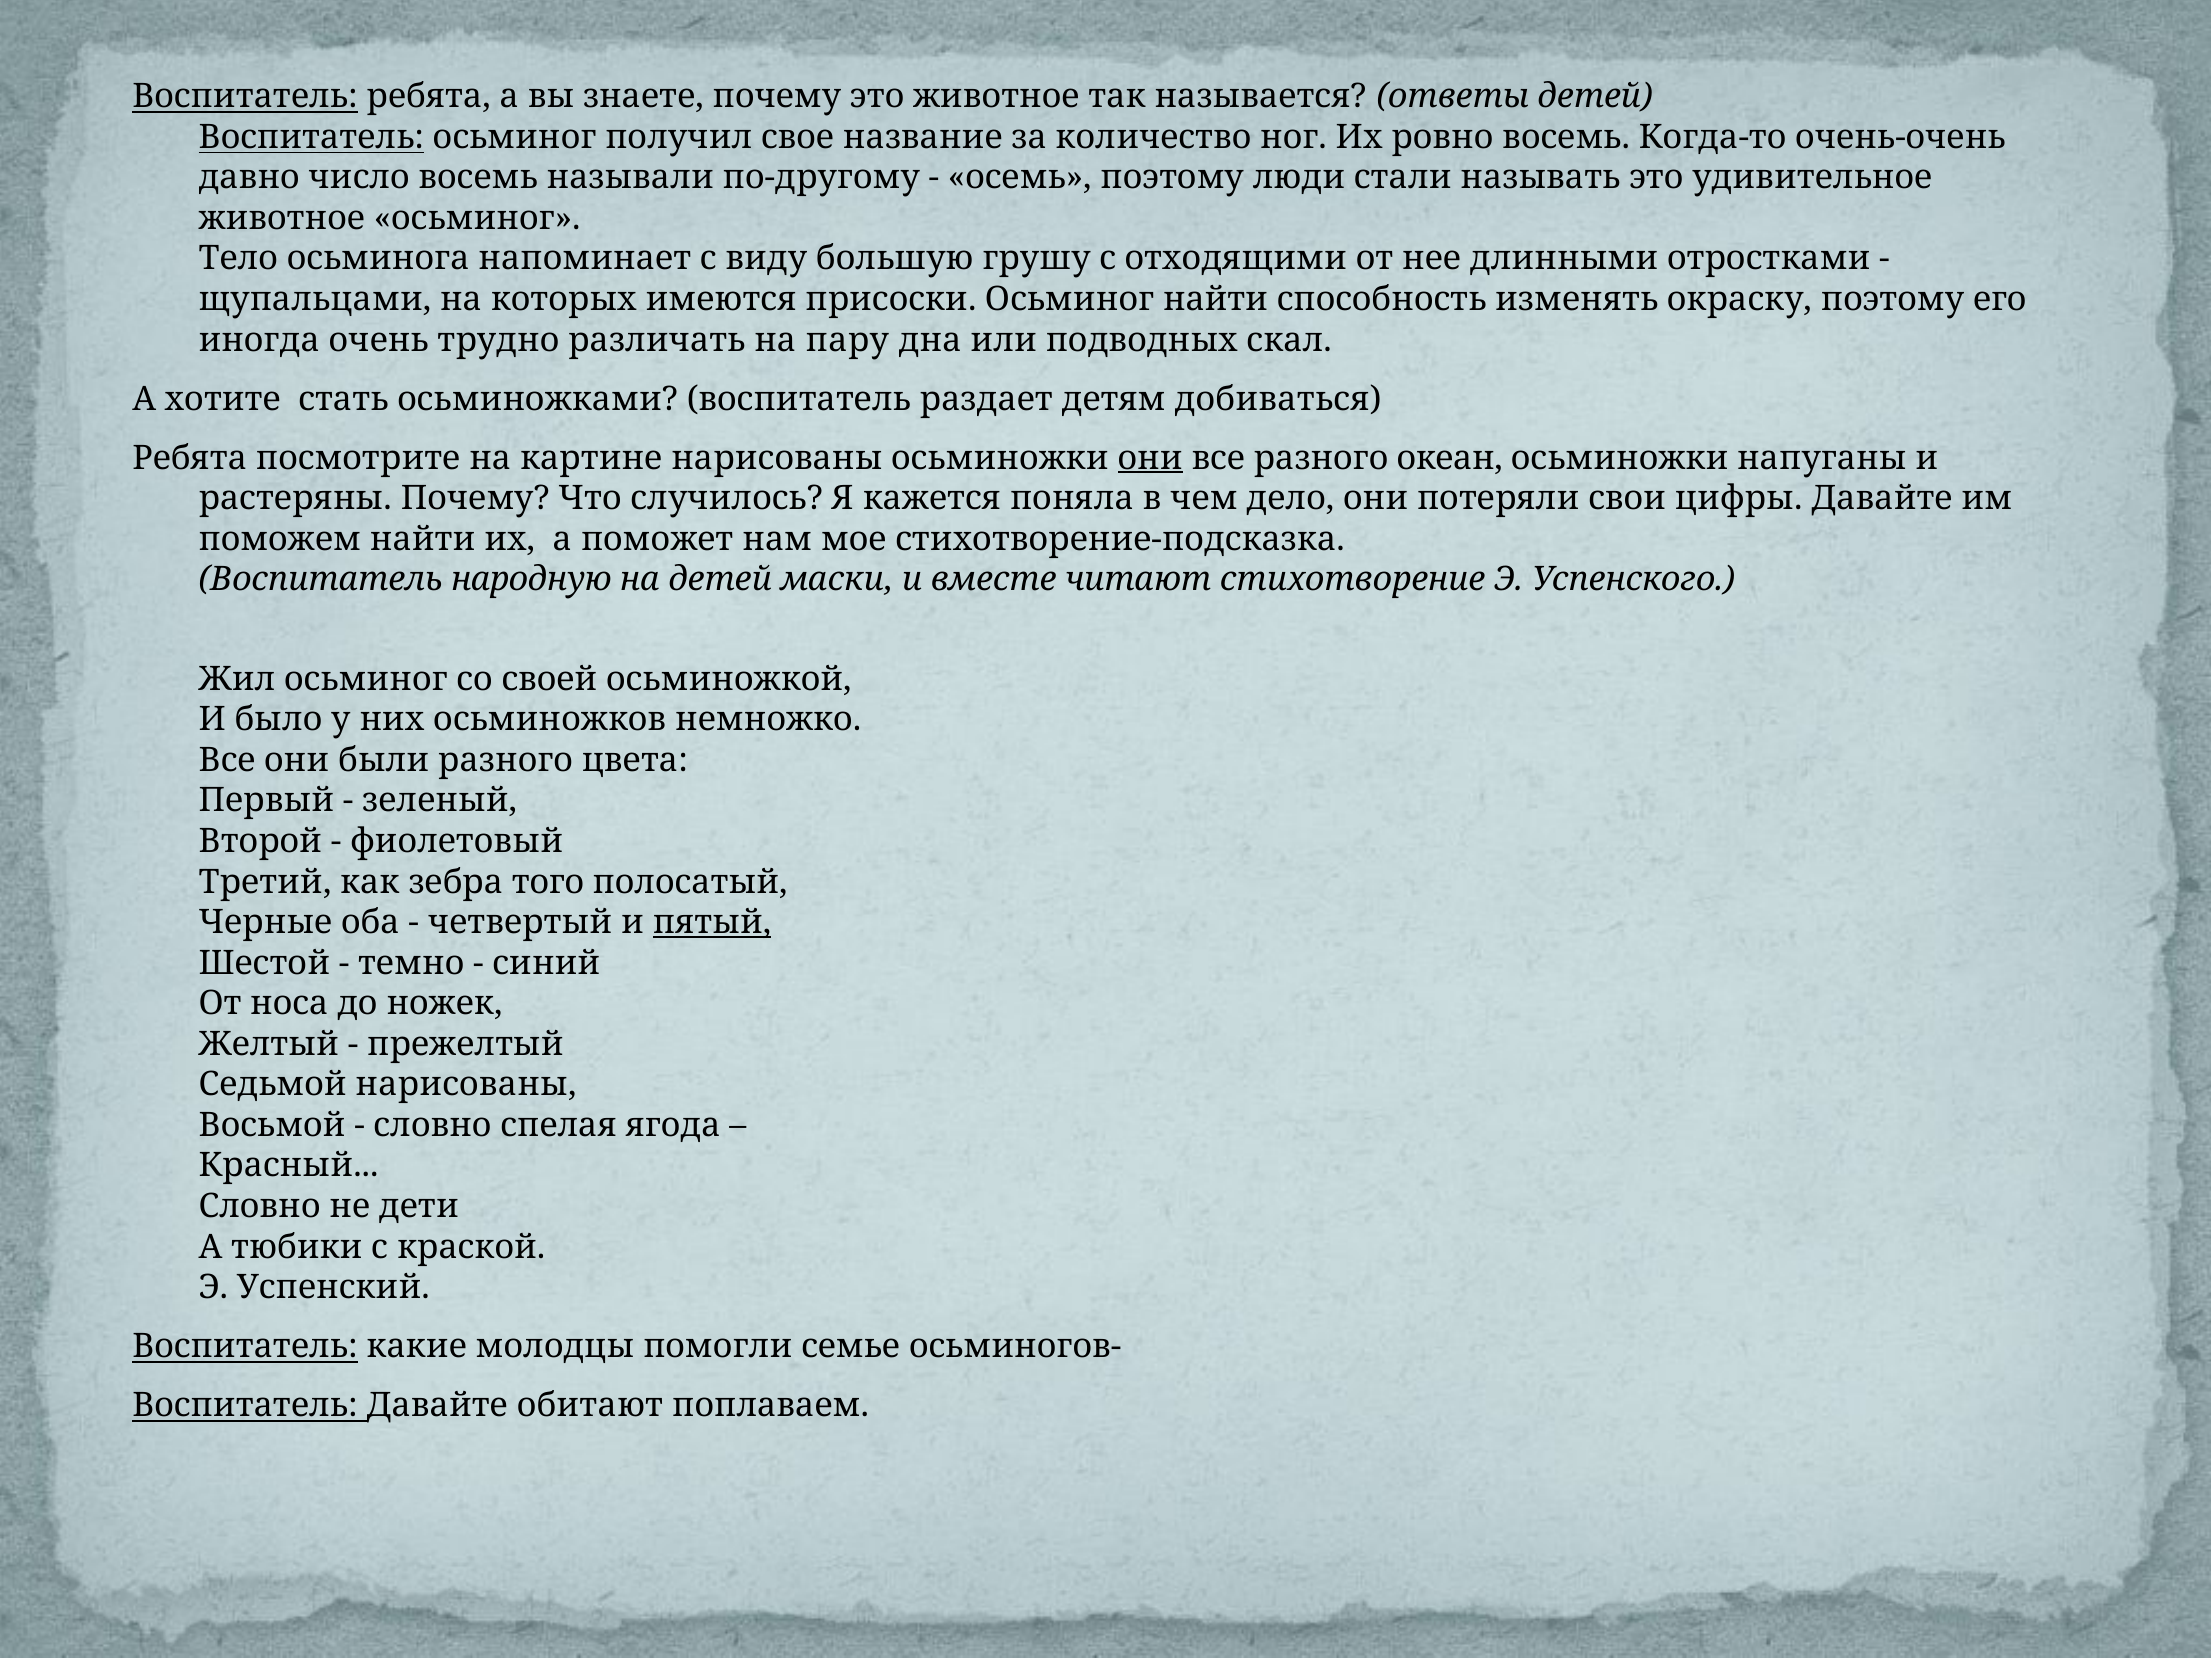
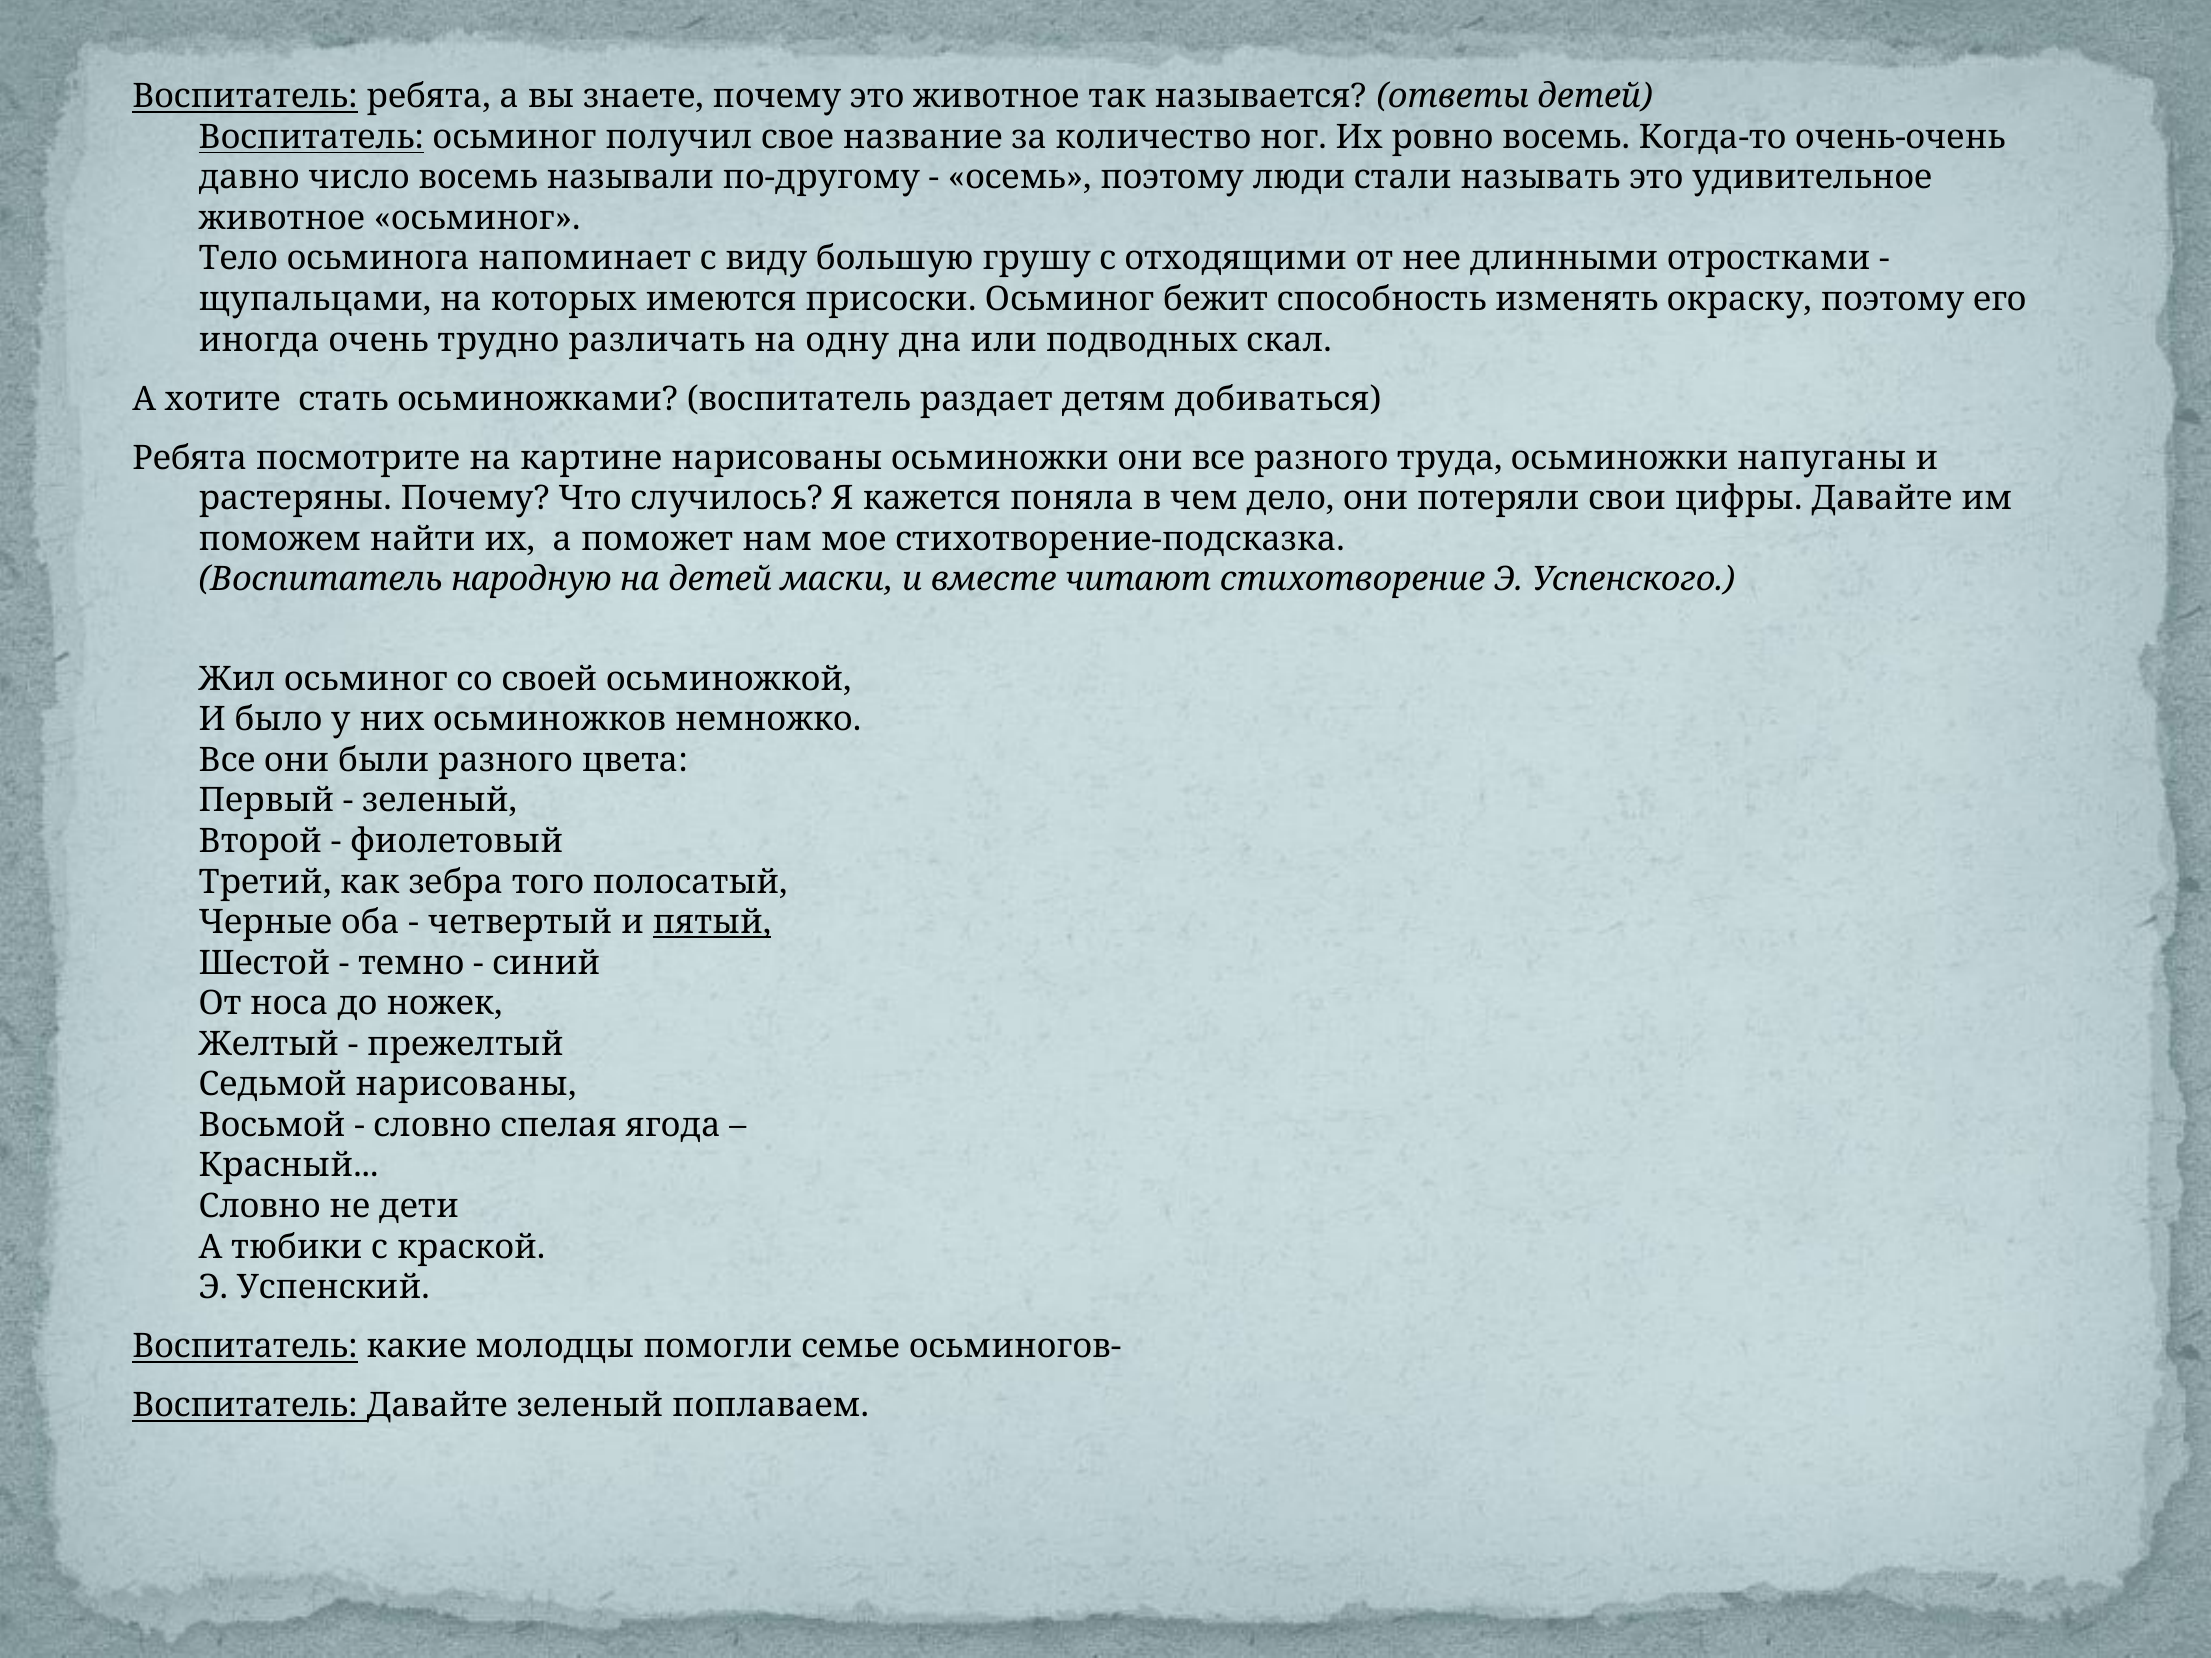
Осьминог найти: найти -> бежит (1216, 299)
пару: пару -> одну (847, 340)
они underline: present -> none (1150, 458)
океан: океан -> труда (1450, 458)
Давайте обитают: обитают -> зеленый (590, 1406)
